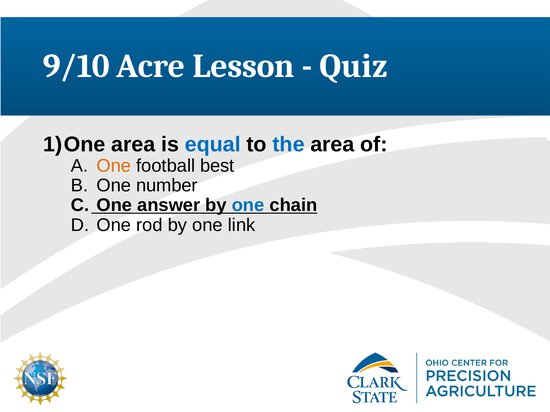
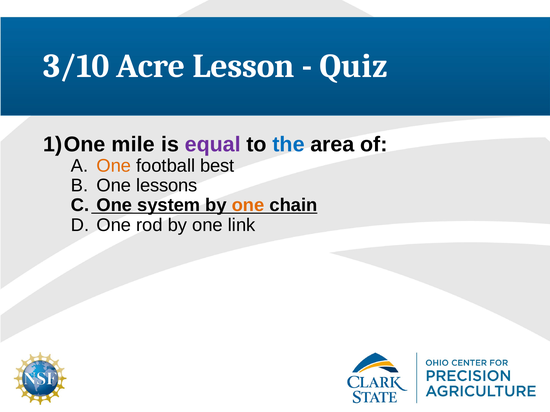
9/10: 9/10 -> 3/10 (76, 66)
area: area -> mile (133, 144)
equal colour: blue -> purple (213, 144)
number: number -> lessons (167, 186)
answer: answer -> system (169, 206)
one colour: blue -> orange (248, 206)
